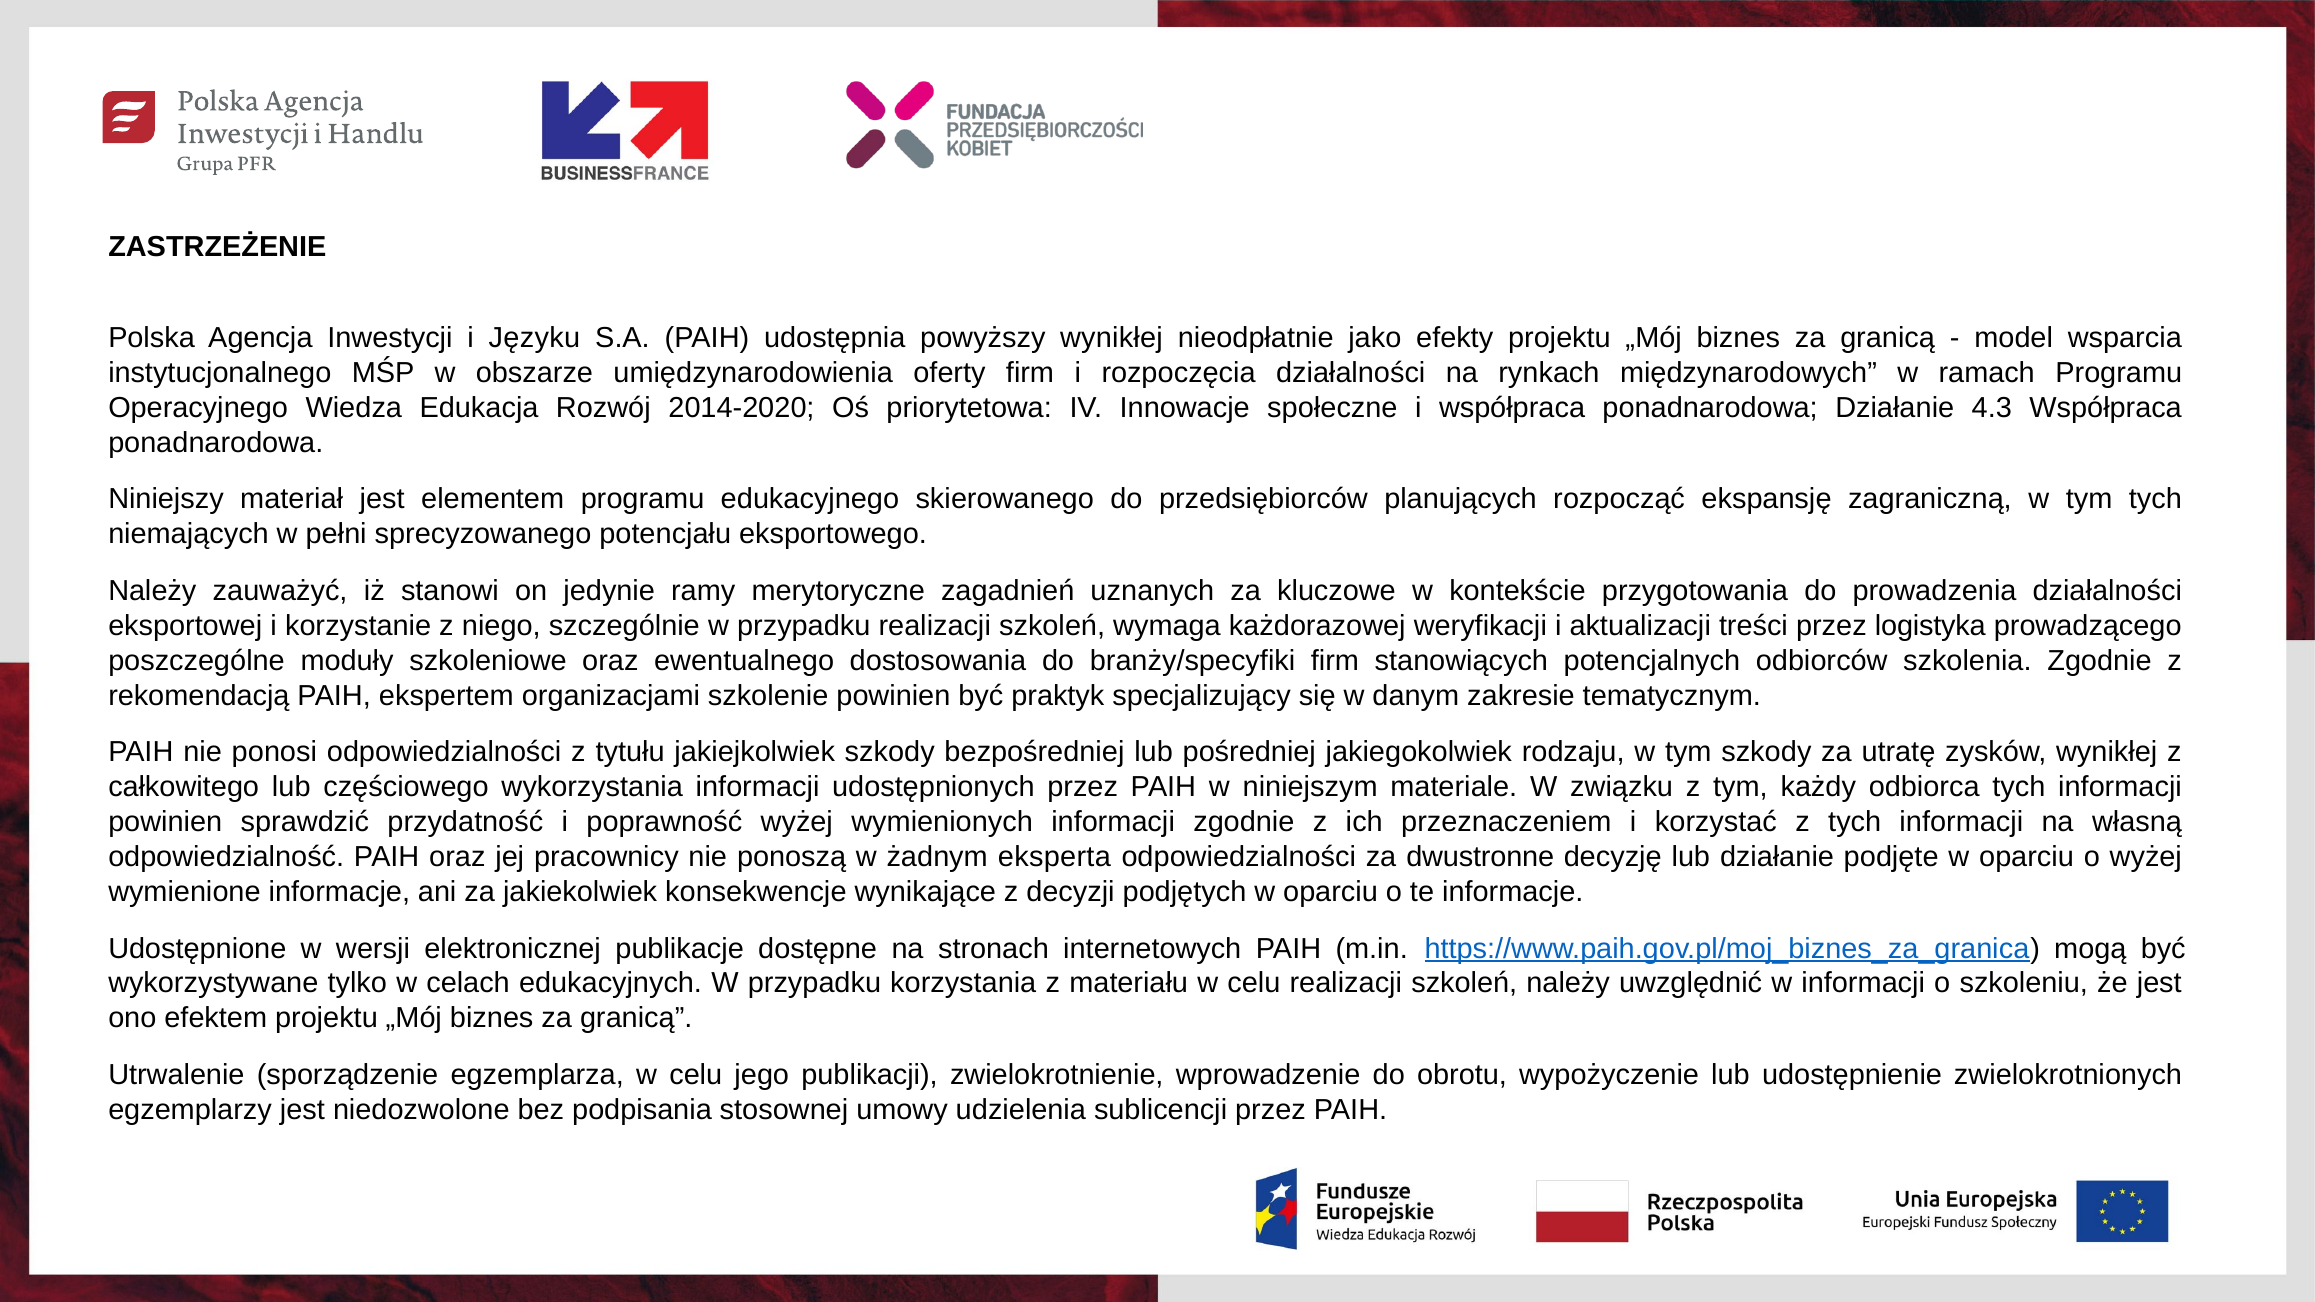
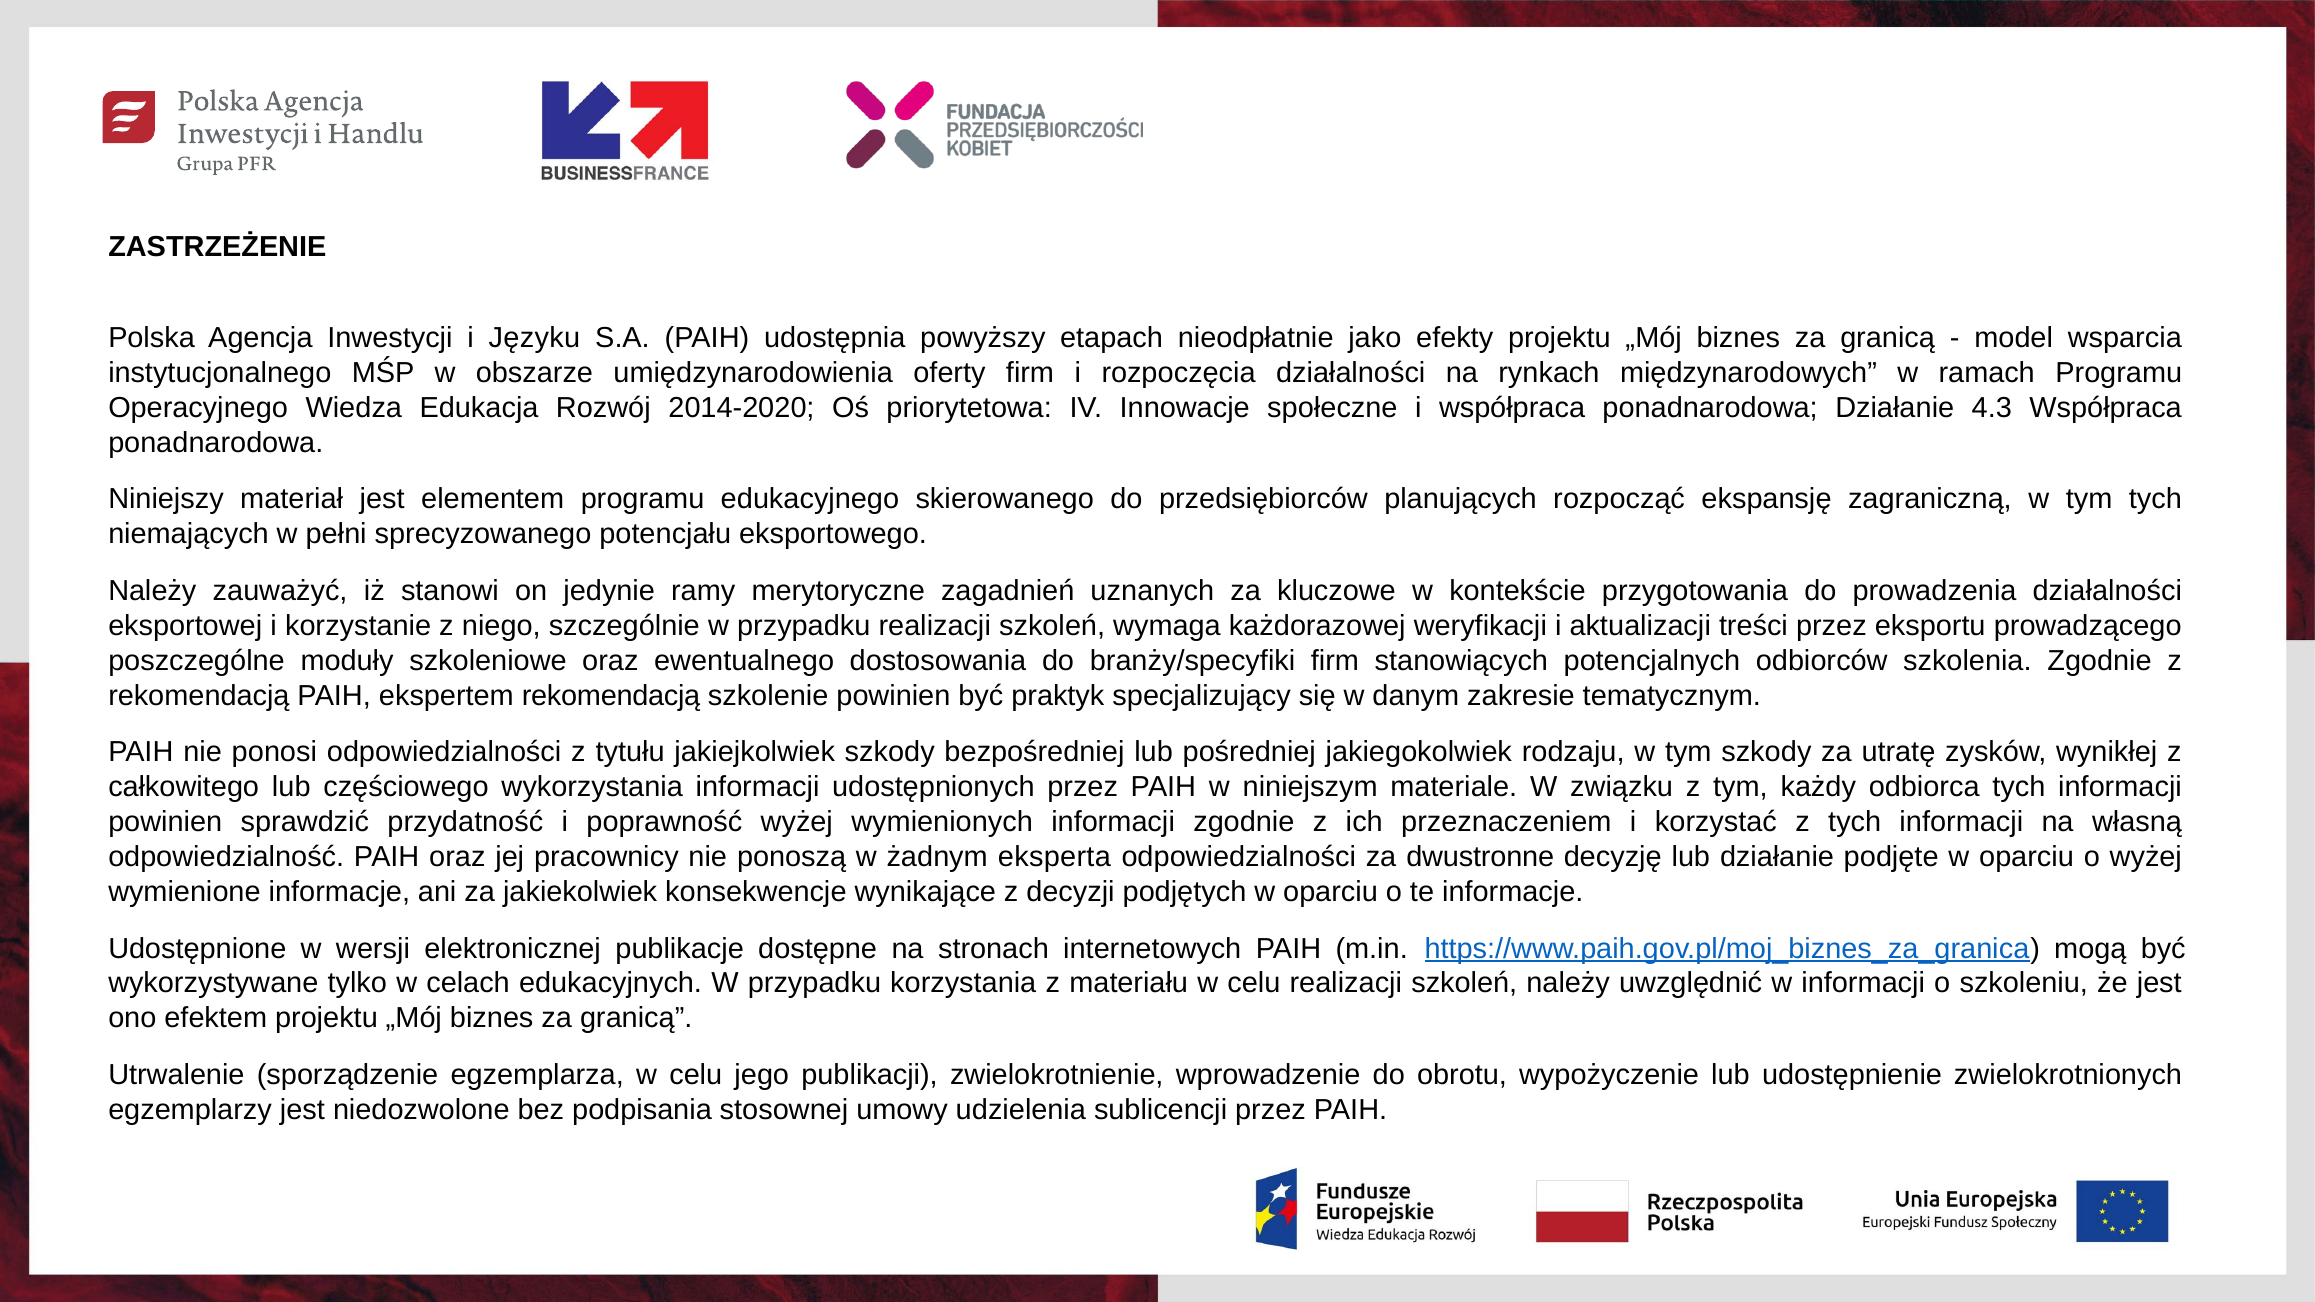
powyższy wynikłej: wynikłej -> etapach (1112, 338)
logistyka: logistyka -> eksportu (1930, 626)
ekspertem organizacjami: organizacjami -> rekomendacją (611, 696)
